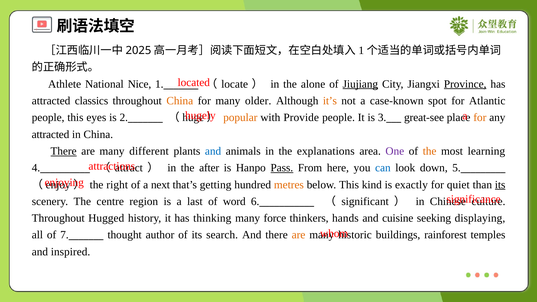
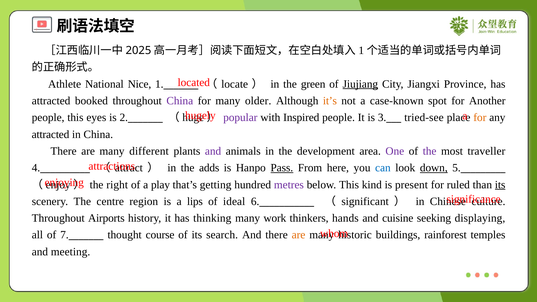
alone: alone -> green (313, 84)
Province underline: present -> none (465, 84)
classics: classics -> booked (91, 101)
China colour: orange -> purple (180, 101)
Atlantic: Atlantic -> Another (487, 101)
popular colour: orange -> purple (240, 118)
Provide: Provide -> Inspired (301, 118)
great-see: great-see -> tried-see (424, 118)
There underline: present -> none (64, 151)
and colour: blue -> purple (213, 151)
explanations: explanations -> development (326, 151)
the colour: orange -> purple (430, 151)
learning: learning -> traveller (486, 151)
after: after -> adds (209, 168)
down underline: none -> present (434, 168)
next: next -> play (160, 185)
metres colour: orange -> purple (289, 185)
exactly: exactly -> present (411, 185)
quiet: quiet -> ruled (458, 185)
last: last -> lips (195, 201)
word: word -> ideal (234, 201)
Hugged: Hugged -> Airports (106, 218)
force: force -> work (275, 218)
author: author -> course (160, 235)
inspired: inspired -> meeting (71, 252)
